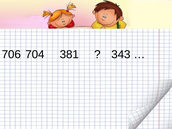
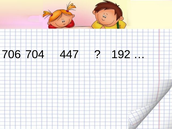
381: 381 -> 447 (69, 54)
343: 343 -> 192 (121, 54)
